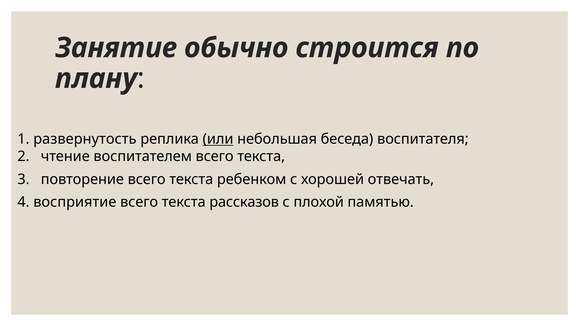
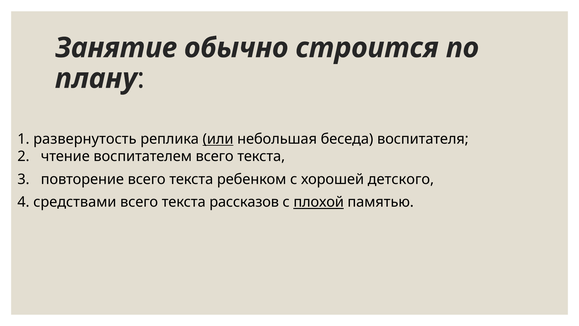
отвечать: отвечать -> детского (401, 179)
восприятие: восприятие -> средствами (75, 202)
плохой underline: none -> present (319, 202)
